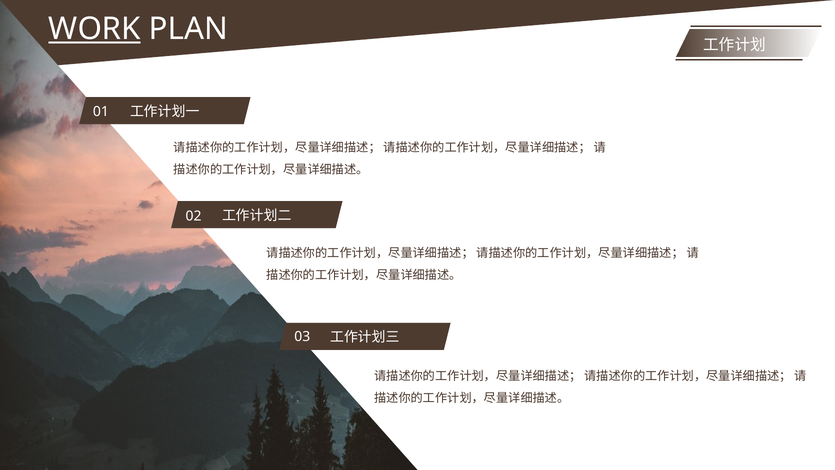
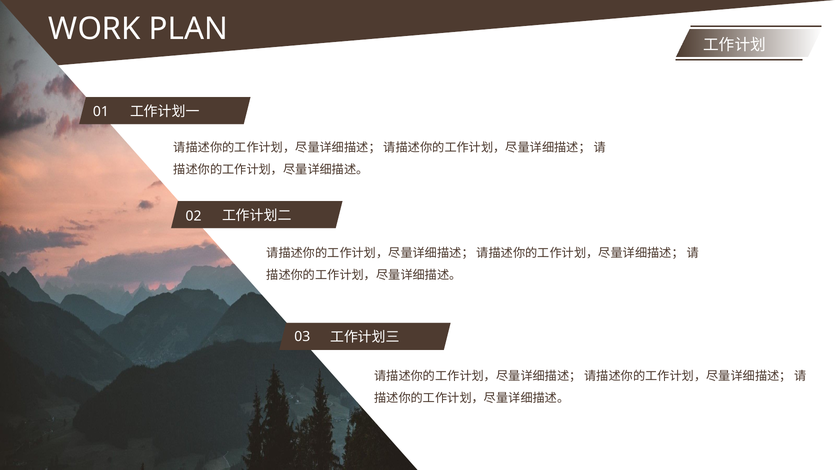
WORK underline: present -> none (95, 29)
